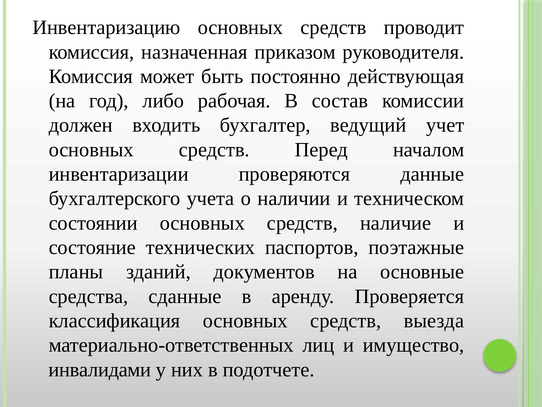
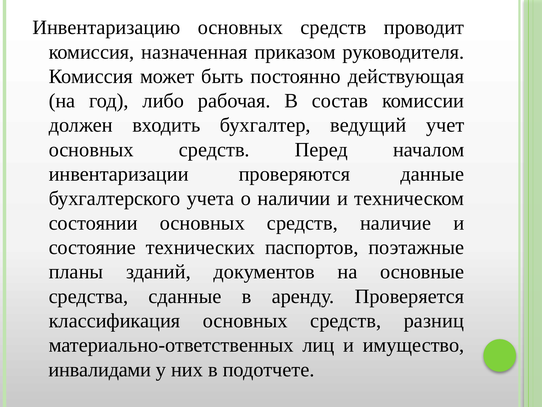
выезда: выезда -> разниц (434, 320)
